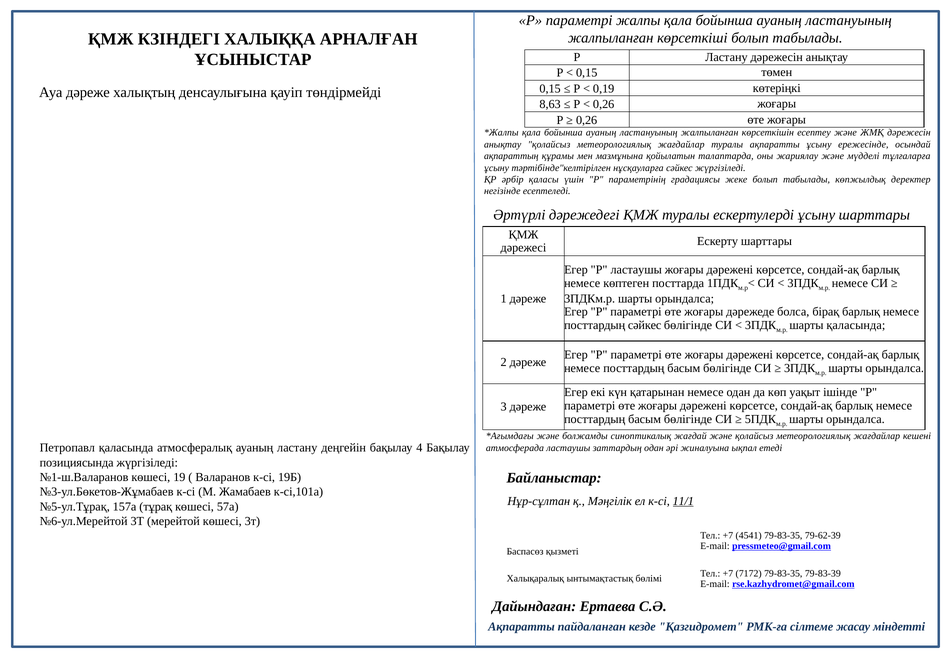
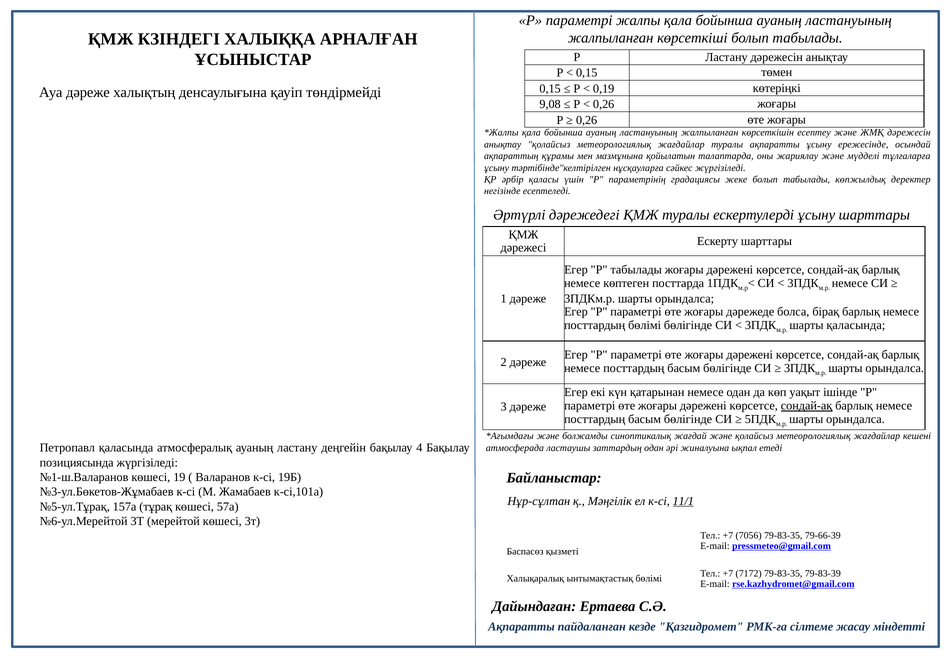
8,63: 8,63 -> 9,08 (550, 104)
Р ластаушы: ластаушы -> табылады (636, 270)
посттардың сәйкес: сәйкес -> бөлімі (645, 326)
сондай-ақ underline: none -> present (807, 406)
4541: 4541 -> 7056 (749, 536)
79-62-39: 79-62-39 -> 79-66-39 (823, 536)
